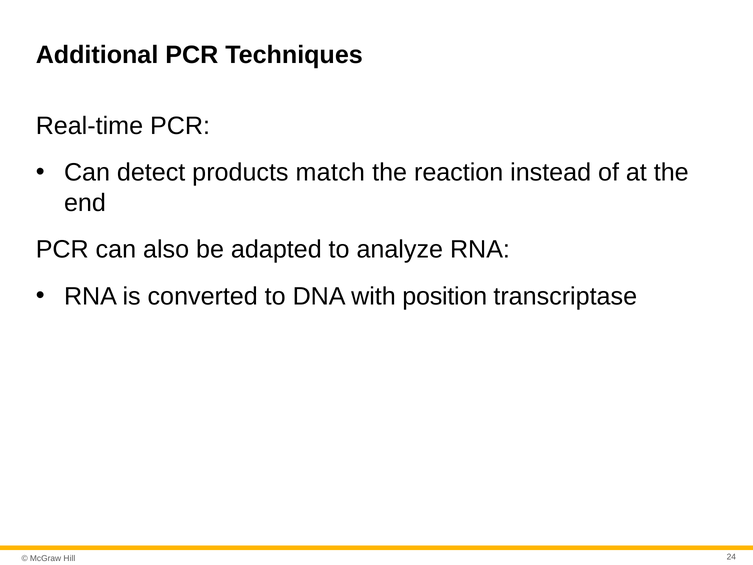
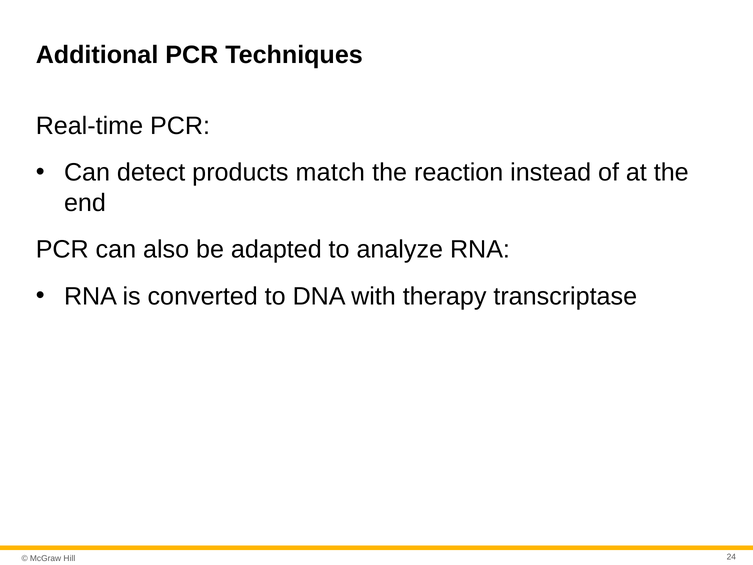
position: position -> therapy (445, 296)
